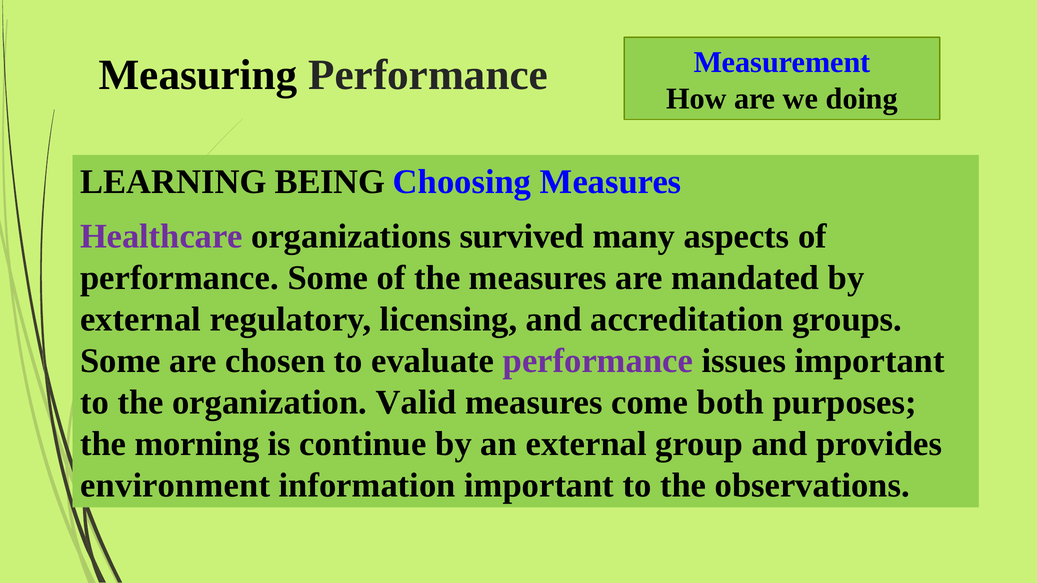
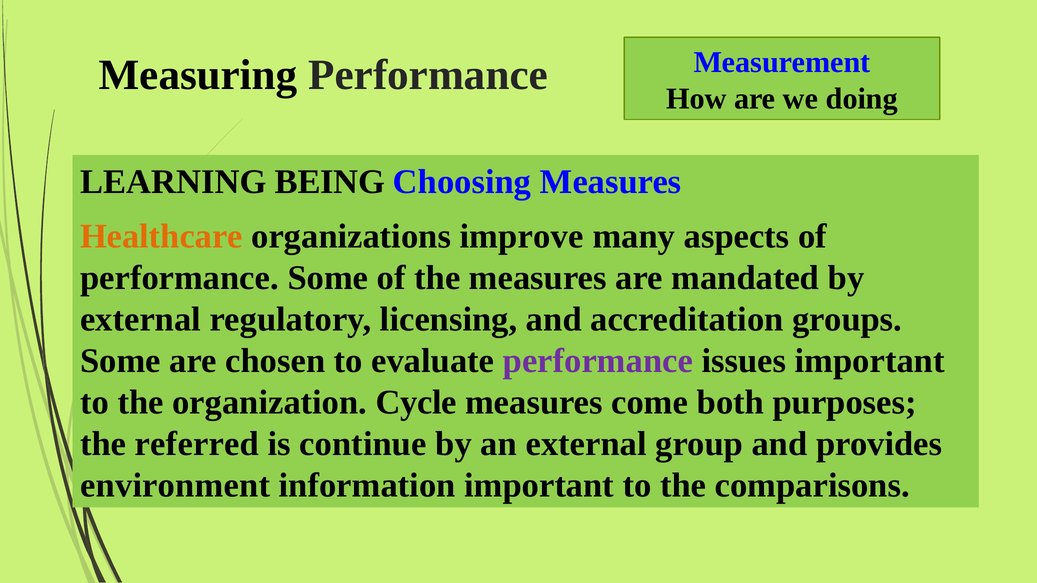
Healthcare colour: purple -> orange (161, 236)
survived: survived -> improve (522, 236)
Valid: Valid -> Cycle (416, 402)
morning: morning -> referred (197, 444)
observations: observations -> comparisons (812, 485)
